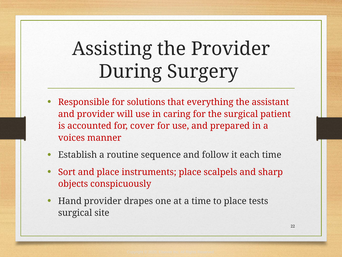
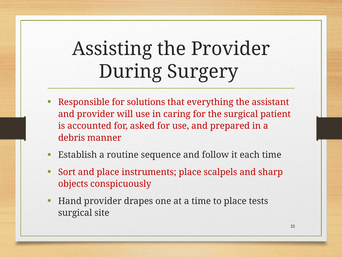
cover: cover -> asked (142, 126)
voices: voices -> debris (72, 138)
